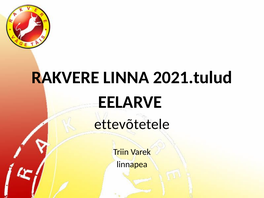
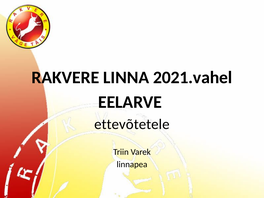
2021.tulud: 2021.tulud -> 2021.vahel (193, 78)
